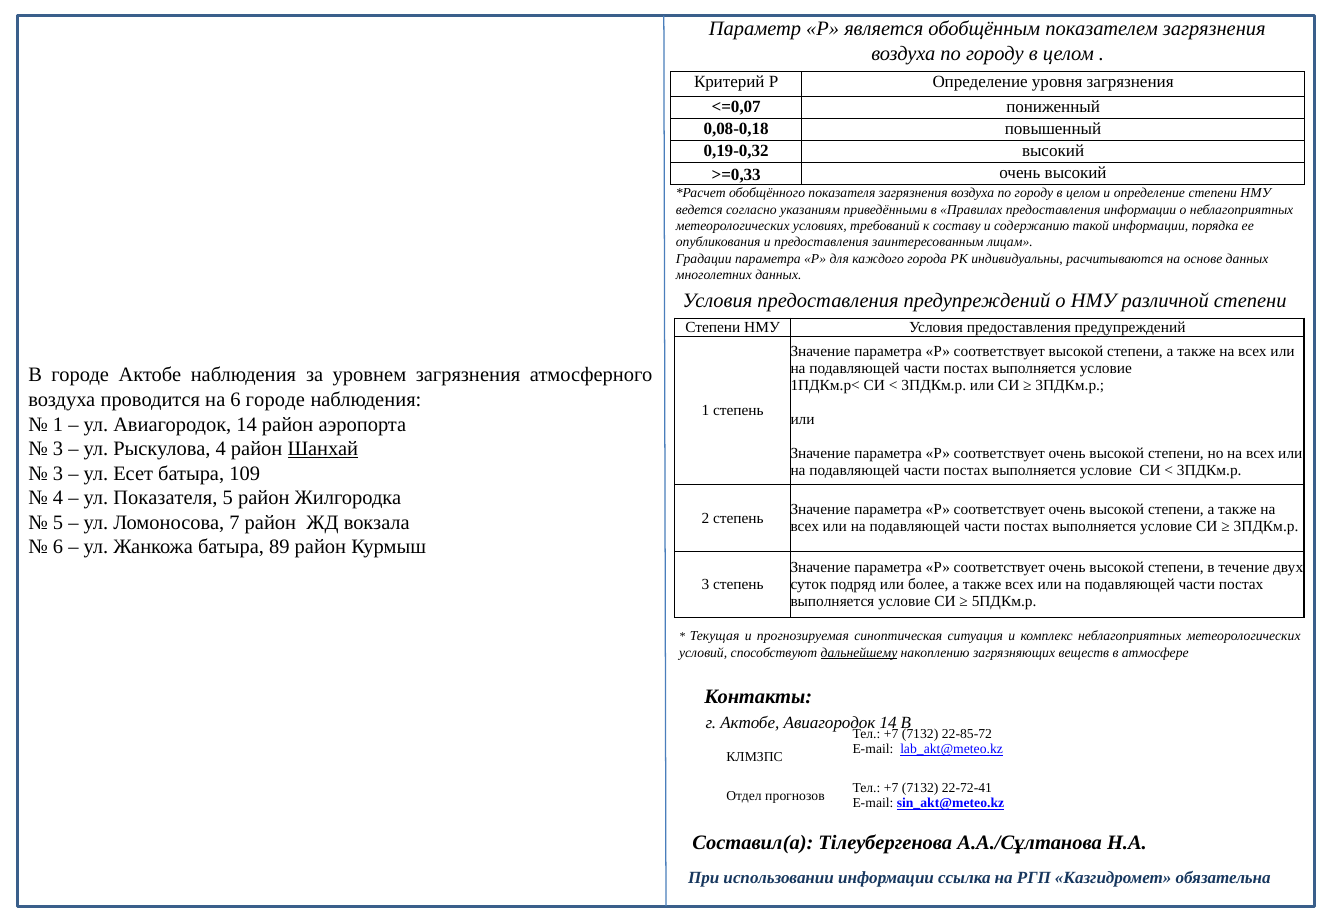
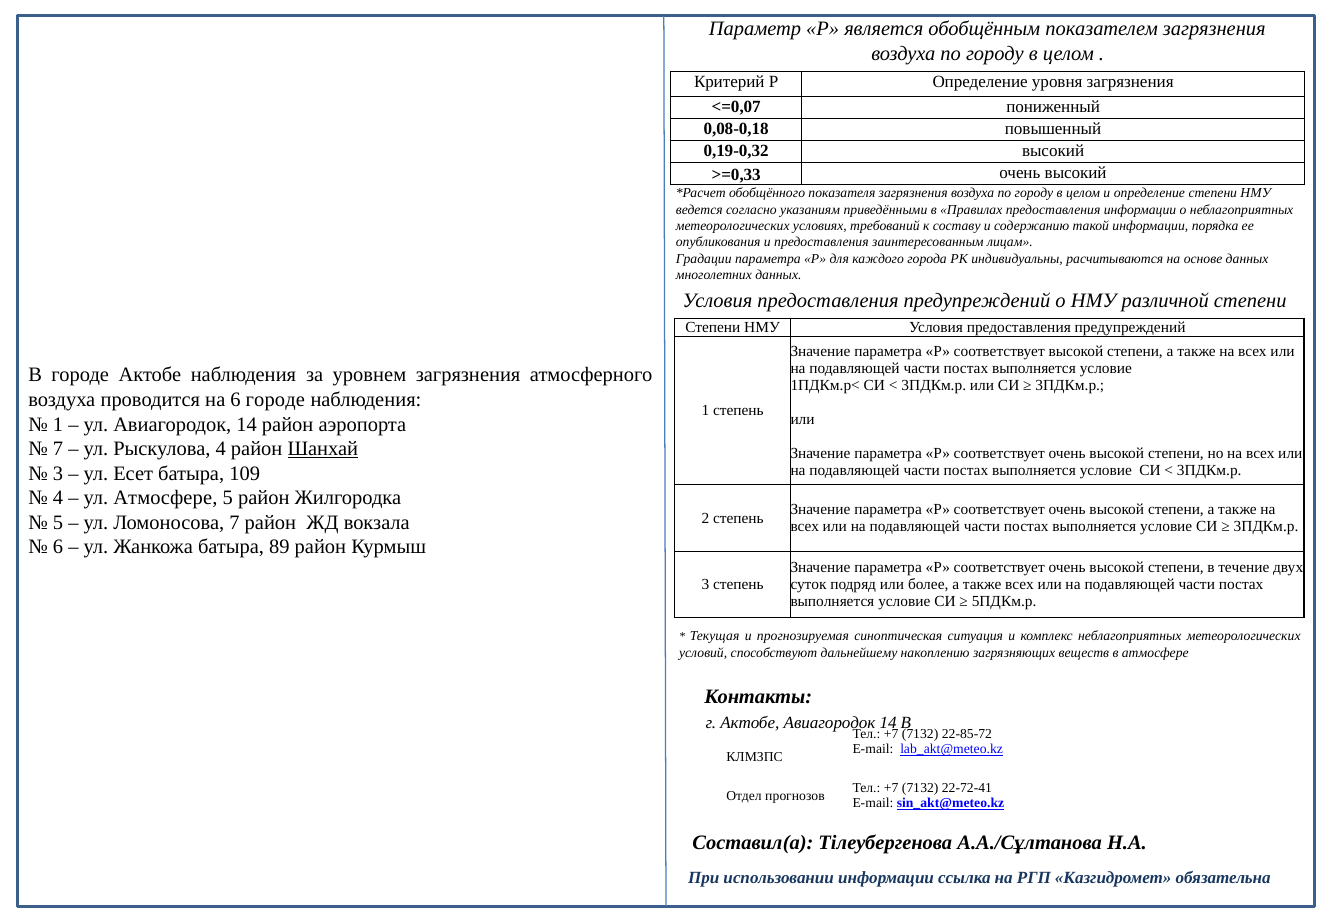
3: 3 -> 7 (58, 449)
ул Показателя: Показателя -> Атмосфере (165, 498)
дальнейшему underline: present -> none (859, 653)
